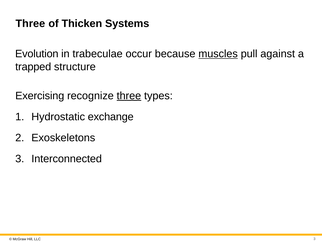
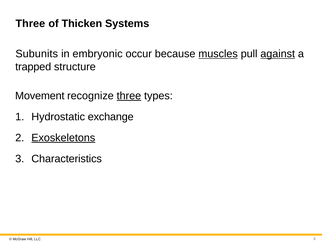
Evolution: Evolution -> Subunits (37, 54)
trabeculae: trabeculae -> embryonic (98, 54)
against underline: none -> present (278, 54)
Exercising: Exercising -> Movement (40, 96)
Exoskeletons underline: none -> present (63, 137)
Interconnected: Interconnected -> Characteristics (67, 158)
